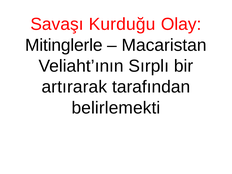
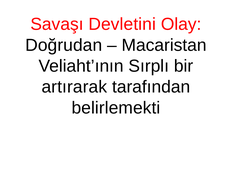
Kurduğu: Kurduğu -> Devletini (122, 24)
Mitinglerle: Mitinglerle -> Doğrudan (64, 45)
